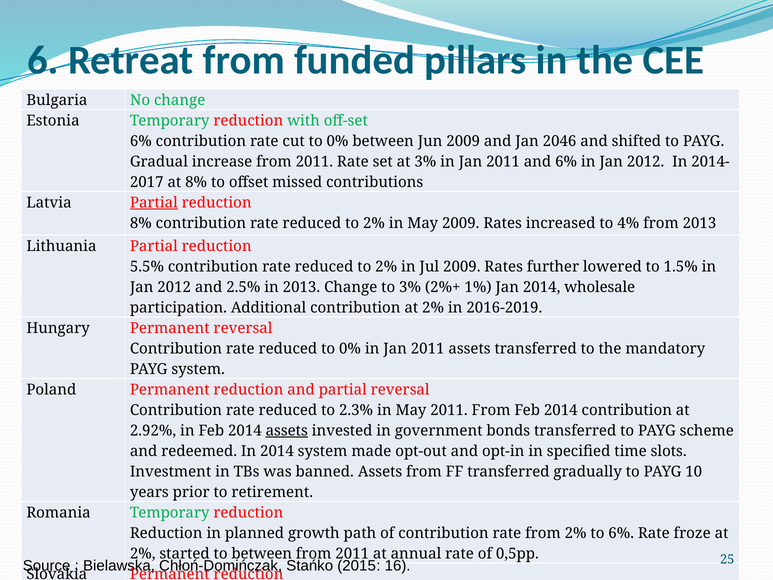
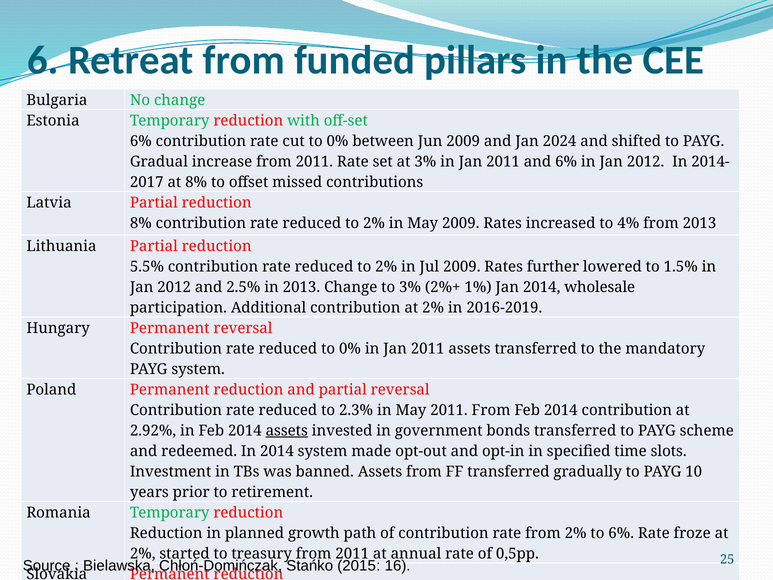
Jan 2046: 2046 -> 2024 (560, 141)
Partial underline: present -> none (154, 203)
between: between -> treasury (262, 553)
